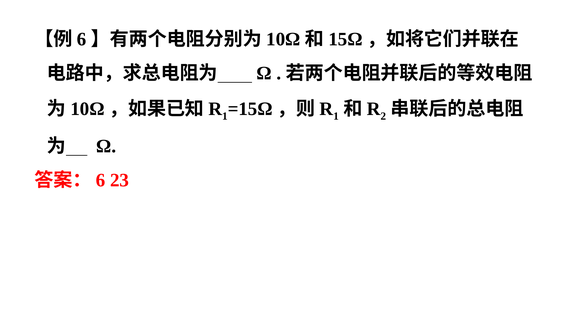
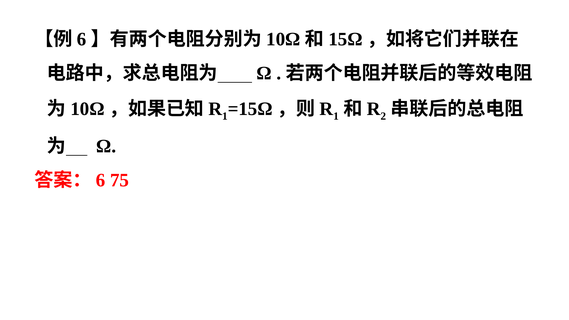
23: 23 -> 75 (120, 180)
